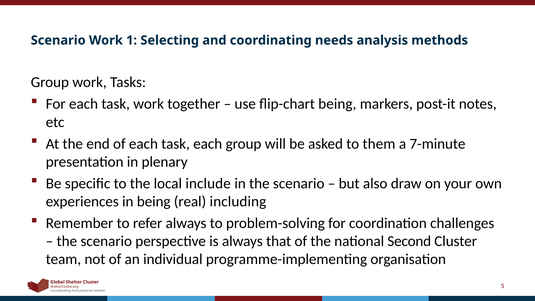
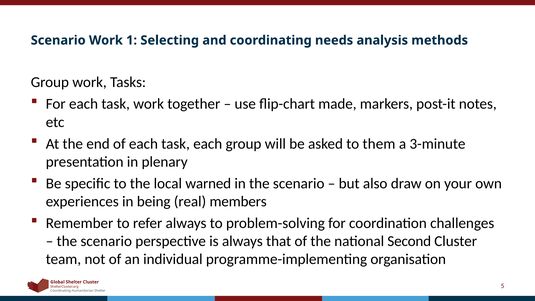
flip-chart being: being -> made (337, 104)
7-minute: 7-minute -> 3-minute (438, 144)
include: include -> warned (208, 183)
including: including -> members (238, 201)
